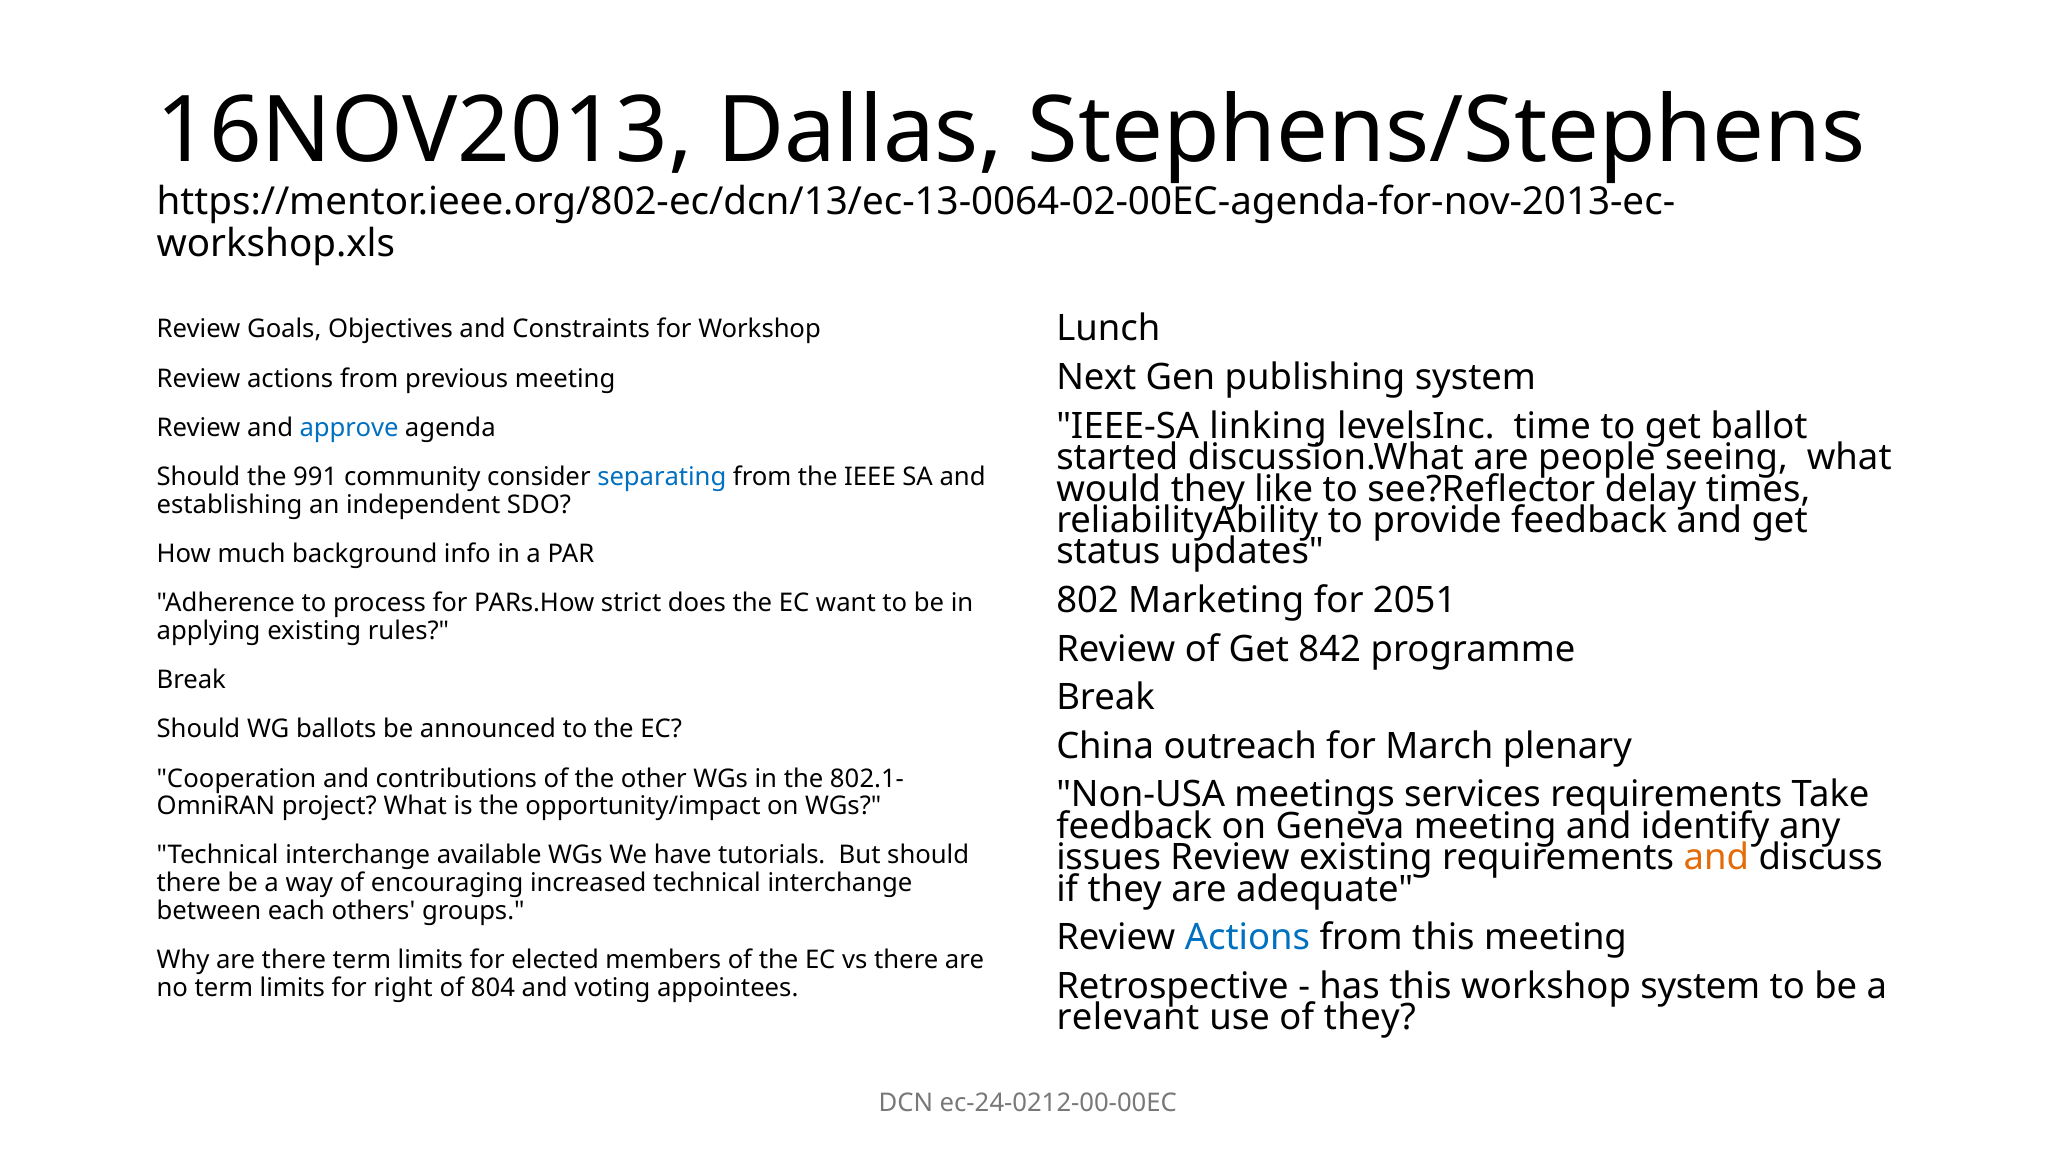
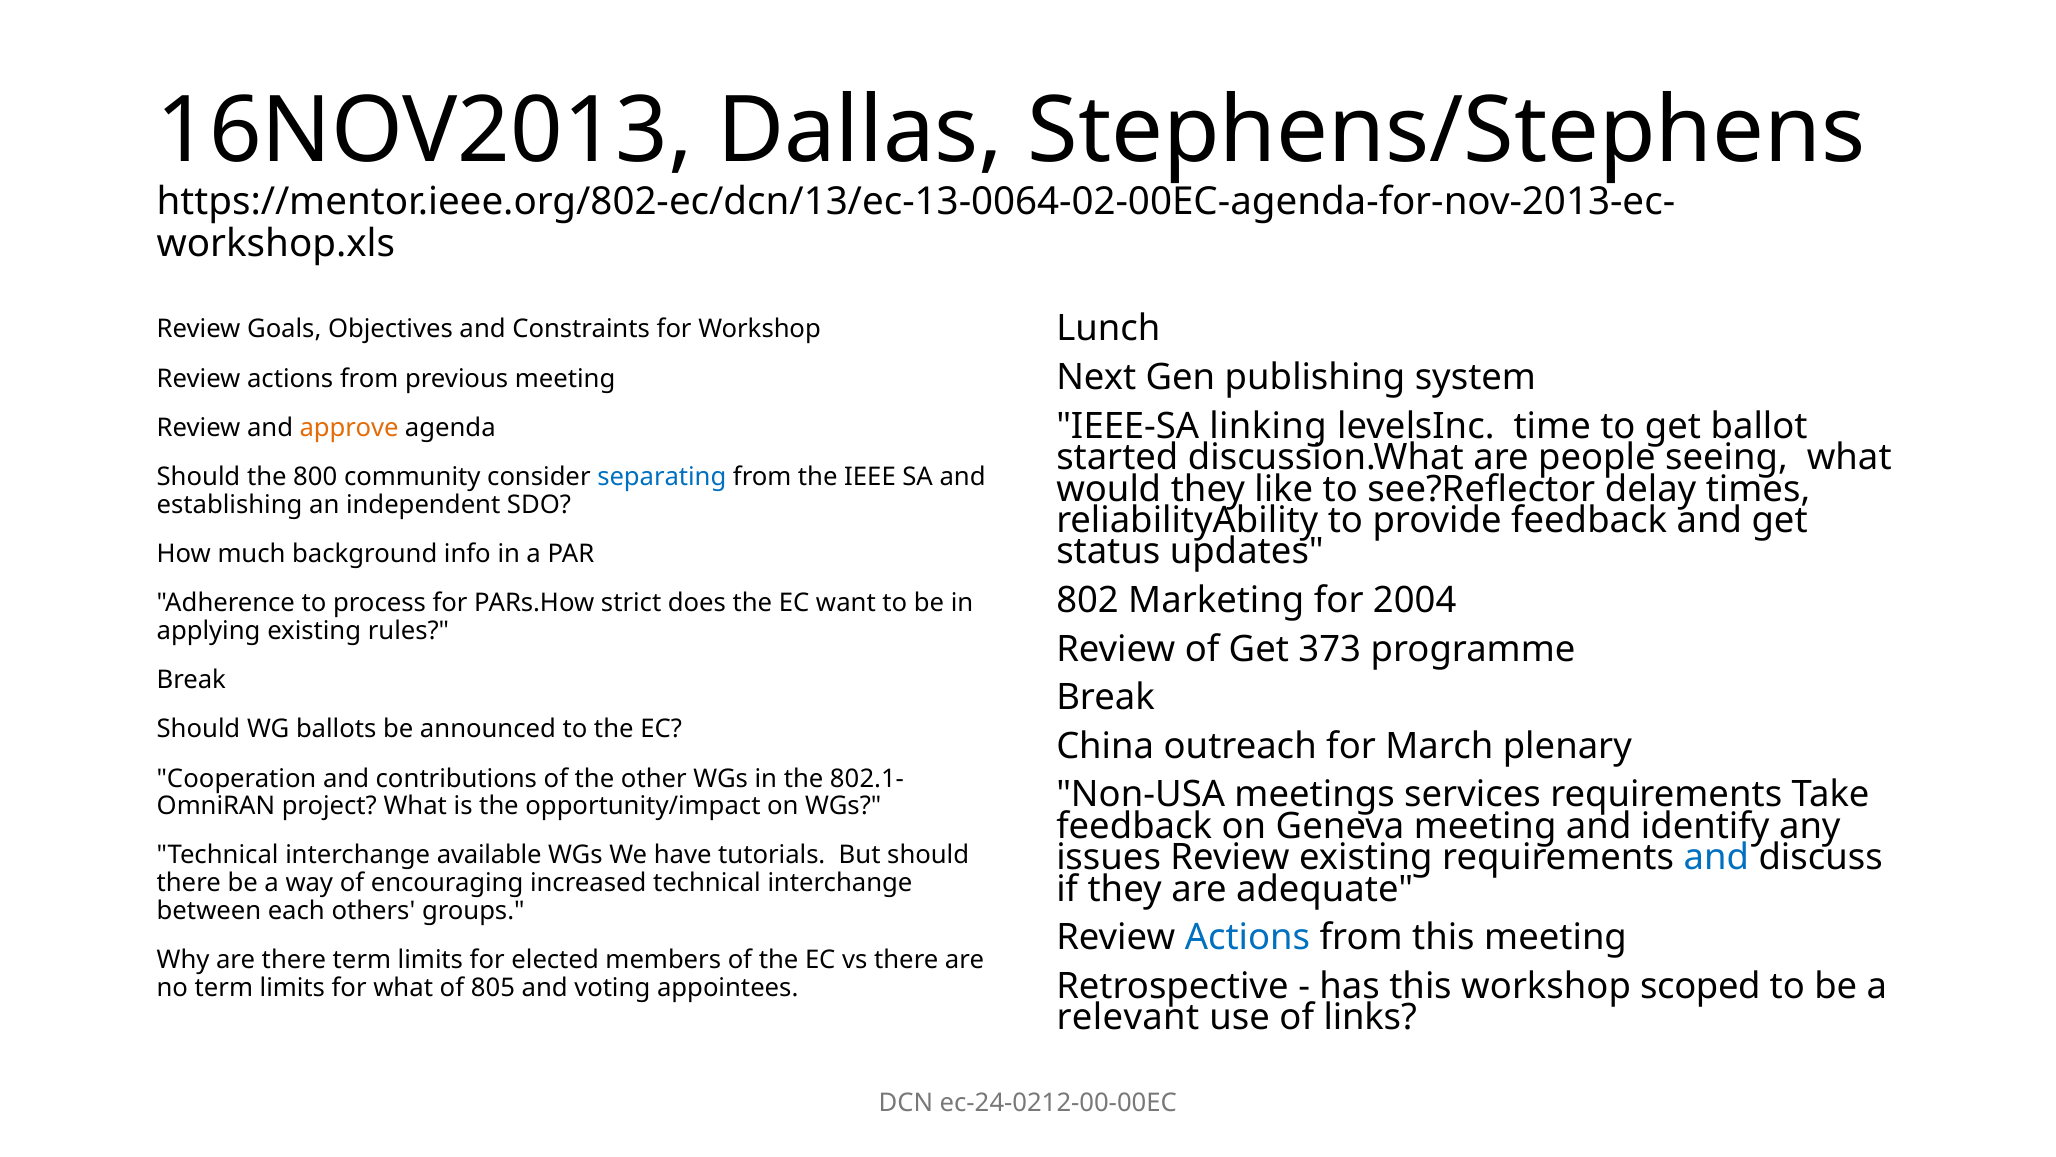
approve colour: blue -> orange (349, 428)
991: 991 -> 800 (315, 477)
2051: 2051 -> 2004 (1415, 600)
842: 842 -> 373 (1330, 649)
and colour: orange -> blue (1716, 857)
workshop system: system -> scoped (1700, 986)
for right: right -> what (403, 988)
804: 804 -> 805 (493, 988)
of they: they -> links (1370, 1017)
